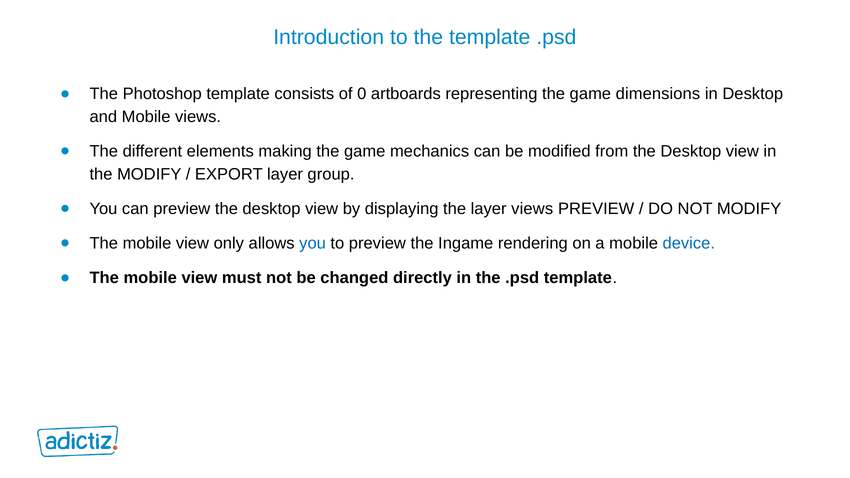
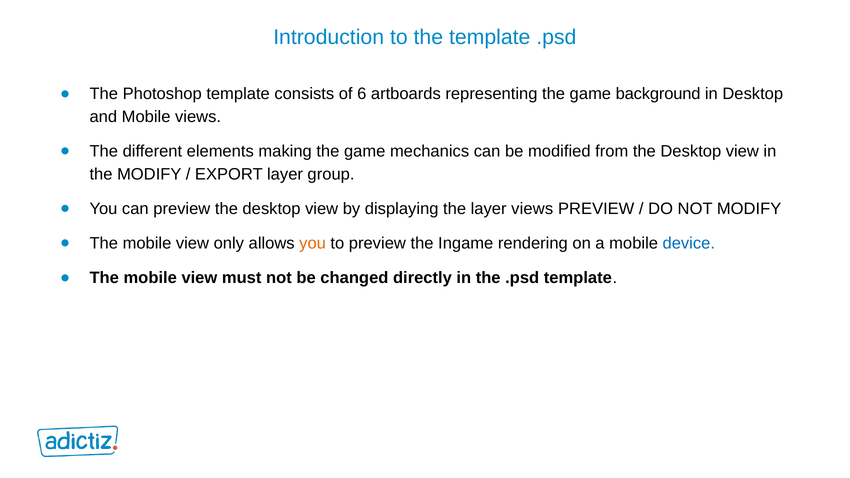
0: 0 -> 6 (362, 94)
dimensions: dimensions -> background (658, 94)
you colour: blue -> orange (313, 243)
